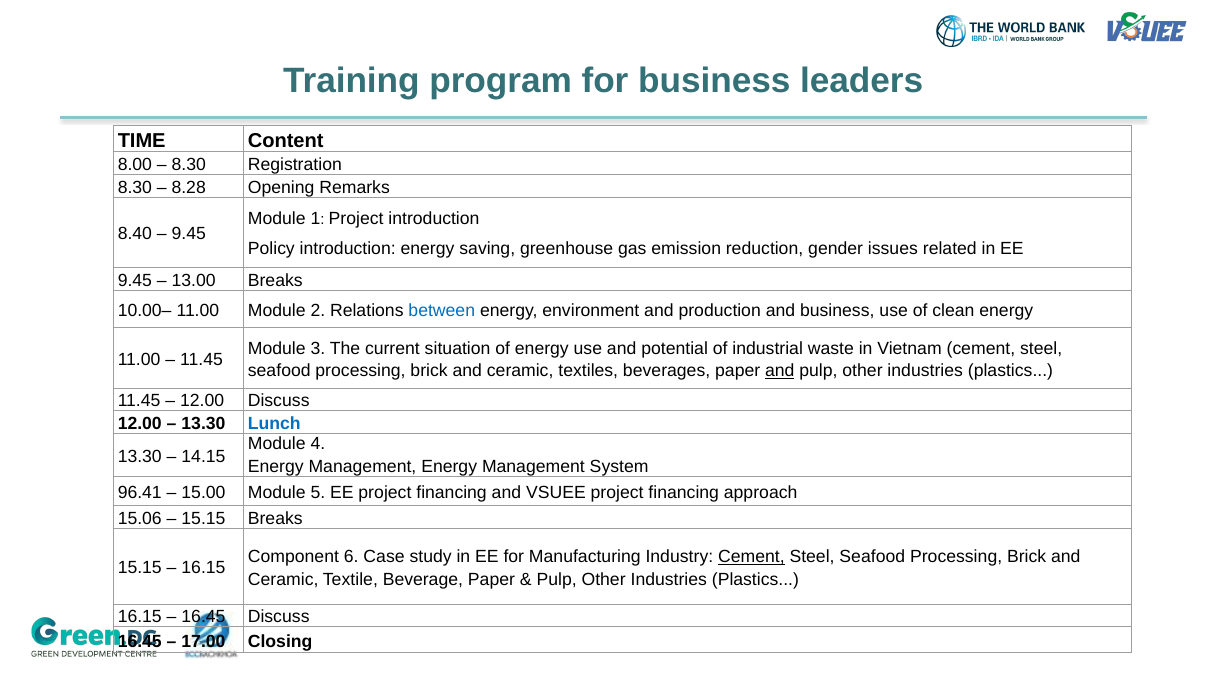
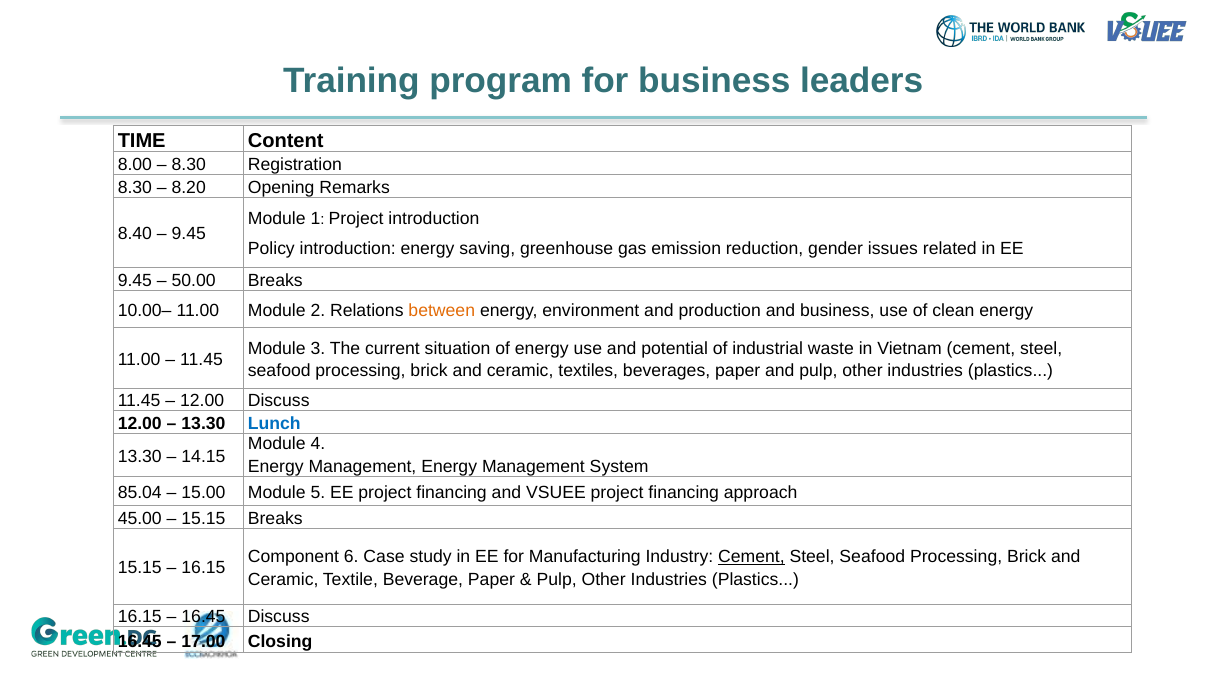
8.28: 8.28 -> 8.20 (189, 187)
13.00: 13.00 -> 50.00 (194, 281)
between colour: blue -> orange (442, 311)
and underline: present -> none (780, 371)
96.41: 96.41 -> 85.04 (140, 493)
15.06: 15.06 -> 45.00 (140, 519)
